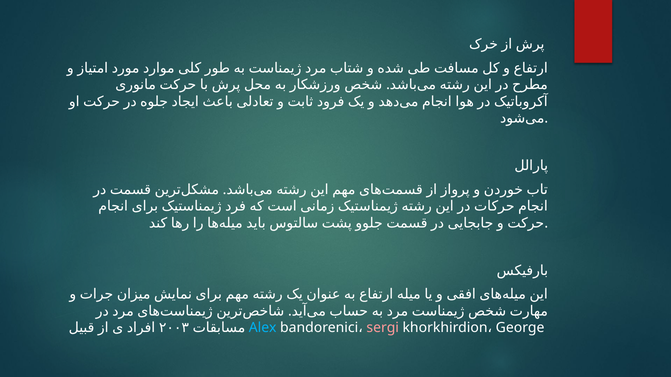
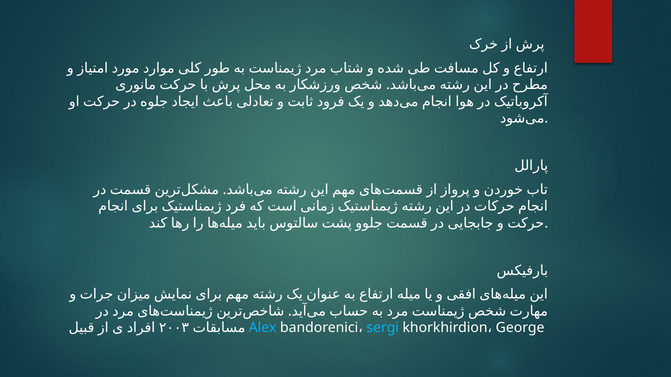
sergi colour: pink -> light blue (383, 328)
